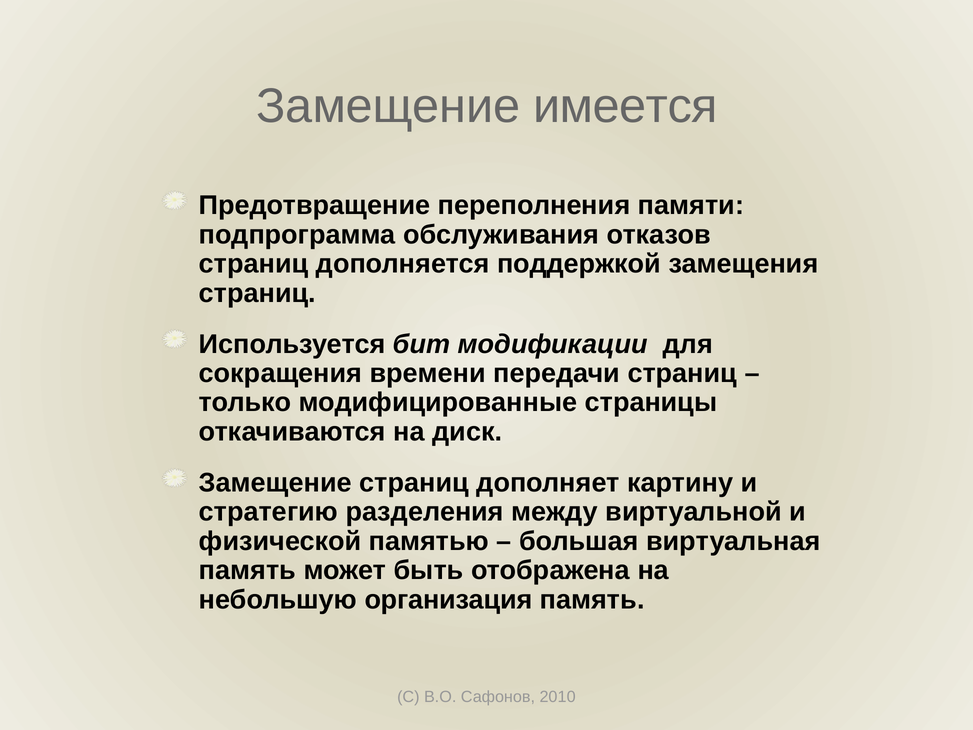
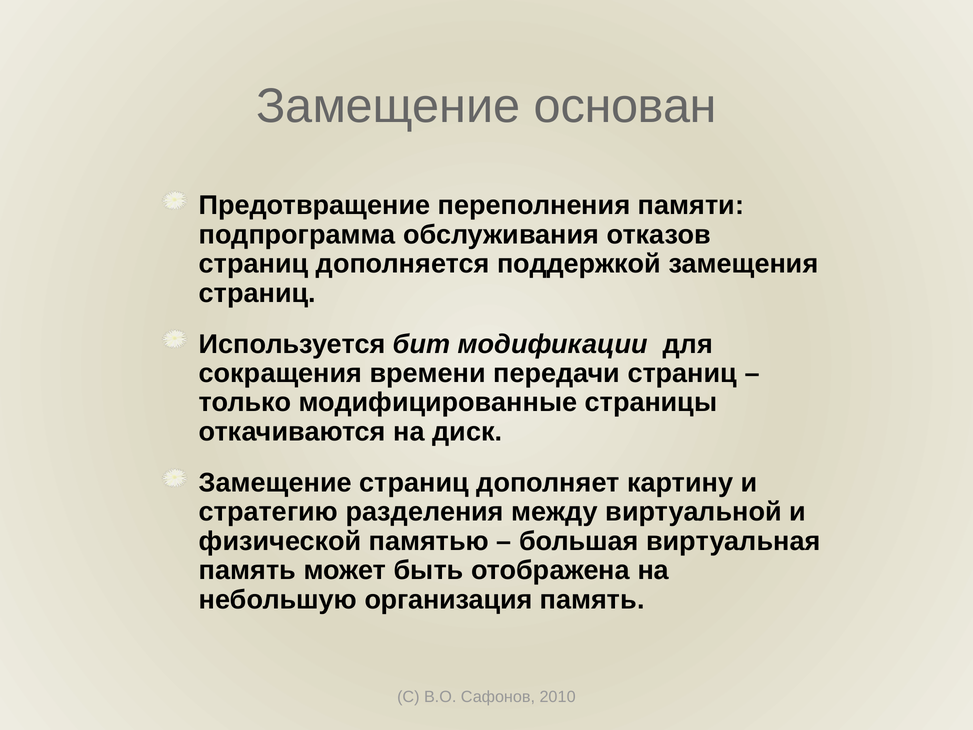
имеется: имеется -> основан (625, 106)
